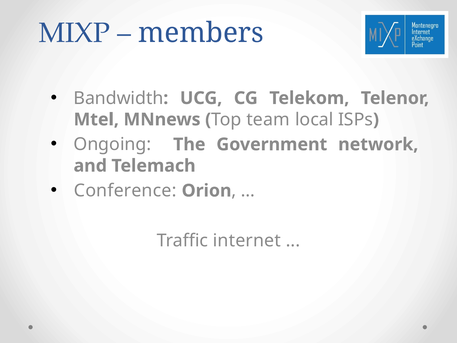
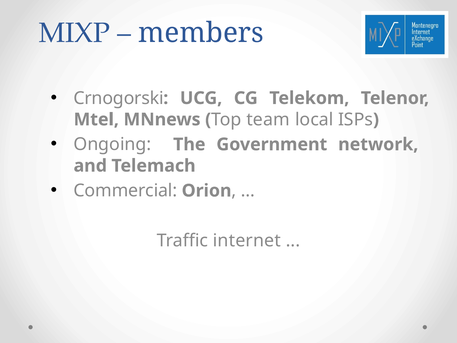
Bandwidth: Bandwidth -> Crnogorski (119, 98)
Conference: Conference -> Commercial (125, 191)
